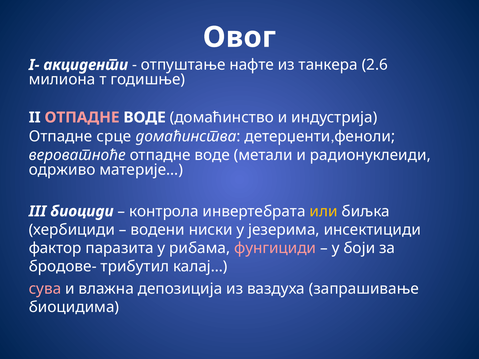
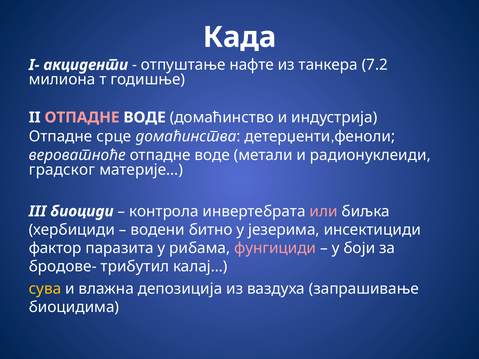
Овог: Овог -> Када (240, 37)
2.6: 2.6 -> 7.2 (375, 65)
одрживо: одрживо -> градског (62, 170)
или colour: yellow -> pink (324, 211)
ниски: ниски -> битно (211, 230)
сува colour: pink -> yellow (45, 289)
